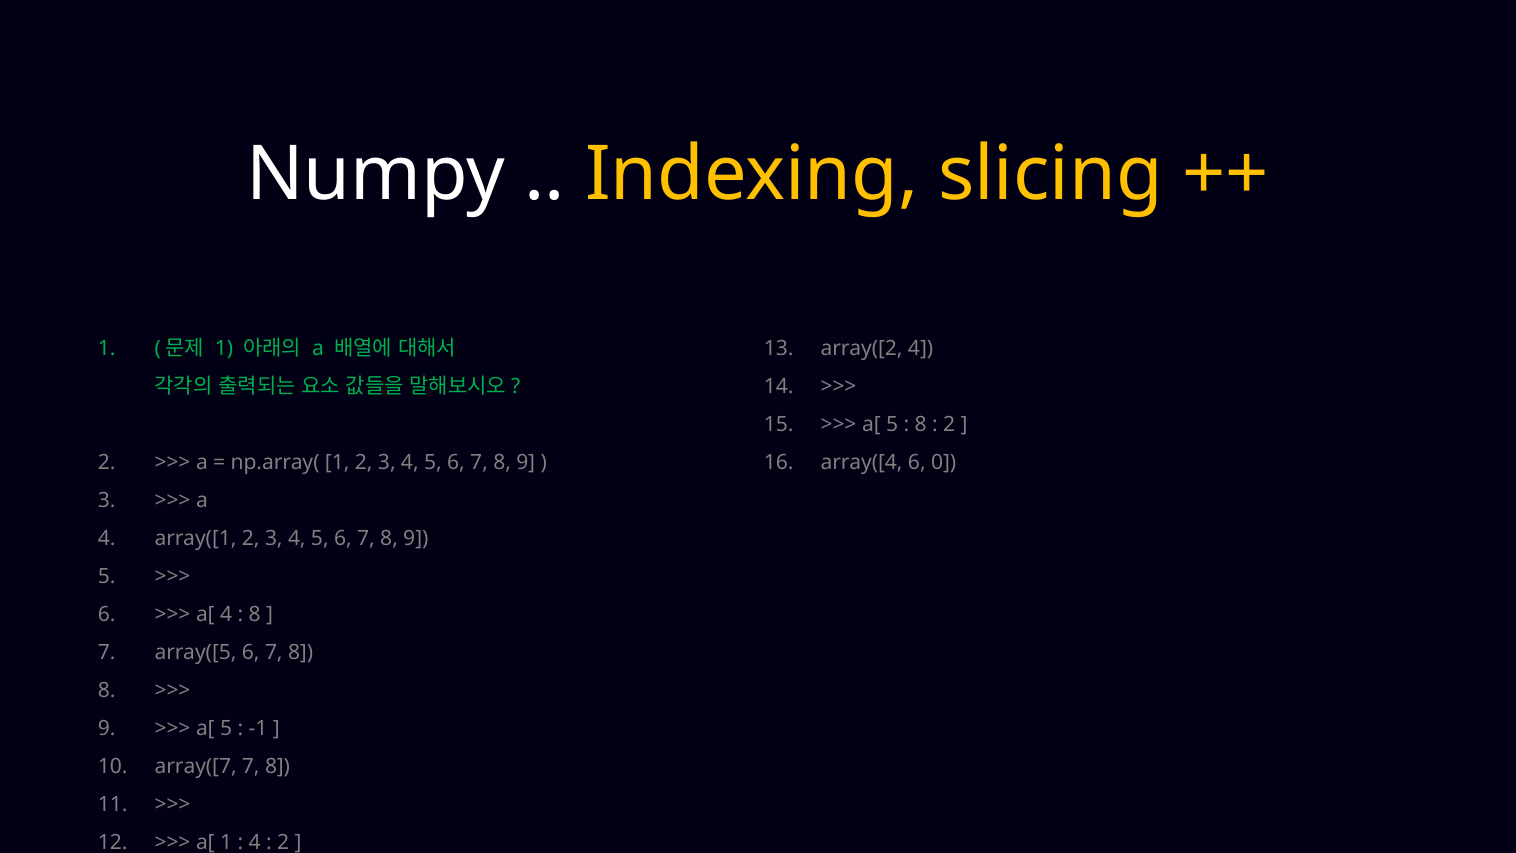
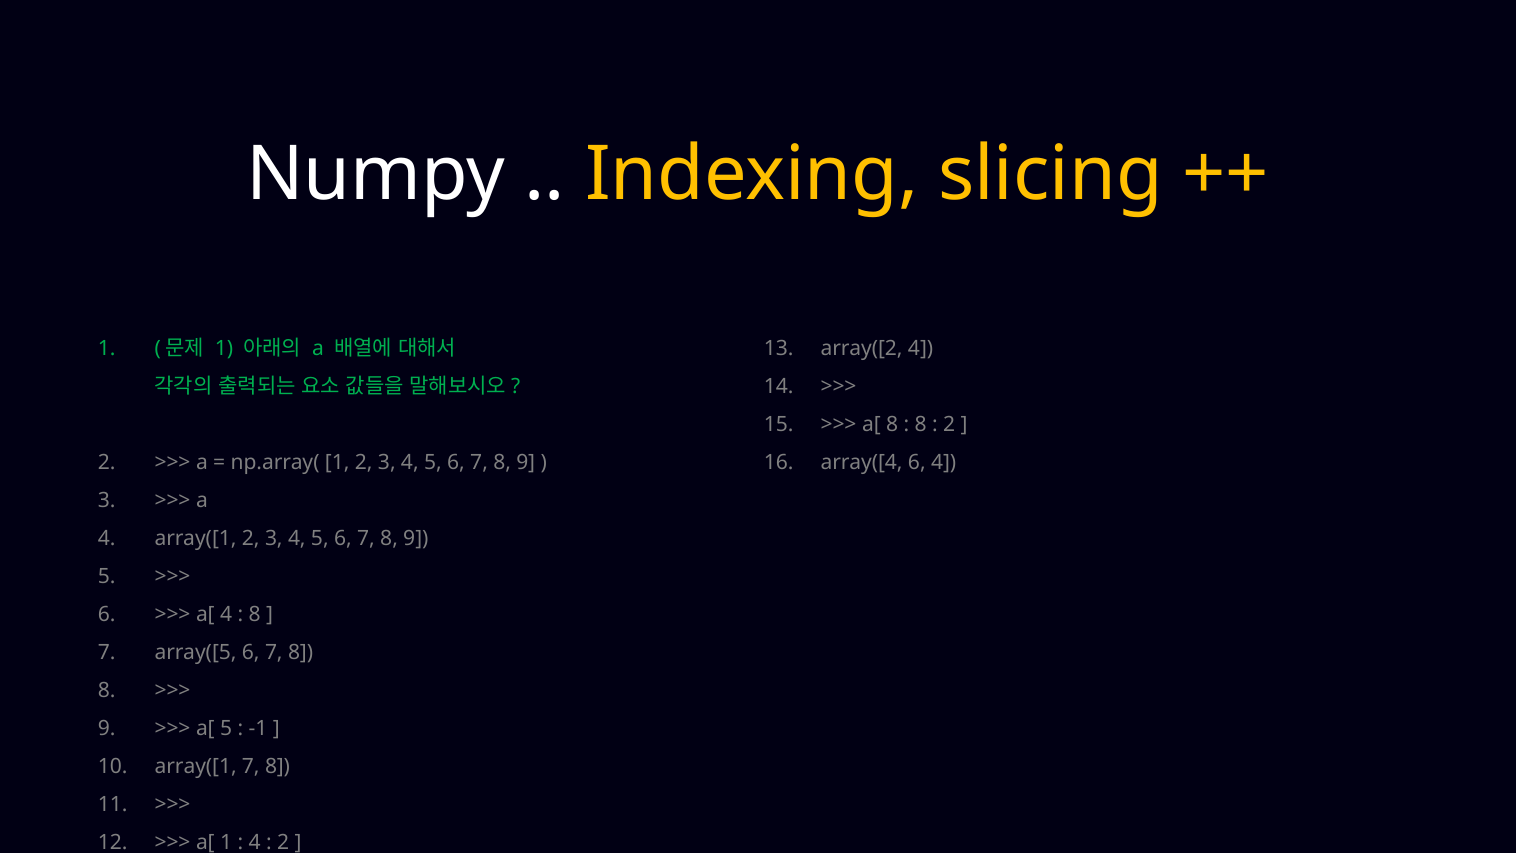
5: 5 -> 8 (892, 425)
6 0: 0 -> 4 (944, 463)
array([7: array([7 -> array([1 (196, 766)
